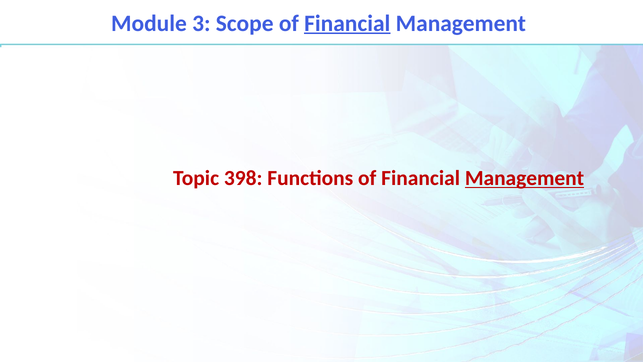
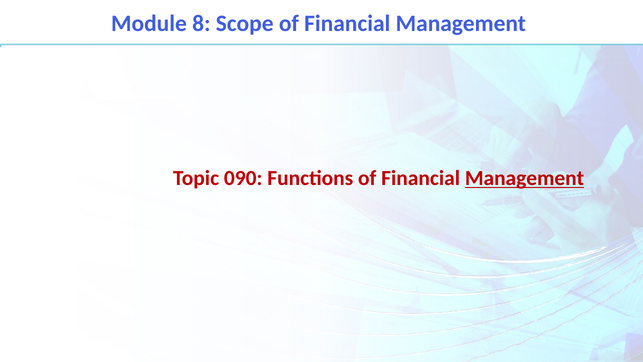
3: 3 -> 8 (201, 23)
Financial underline: present -> none (347, 23)
398: 398 -> 090 (243, 178)
